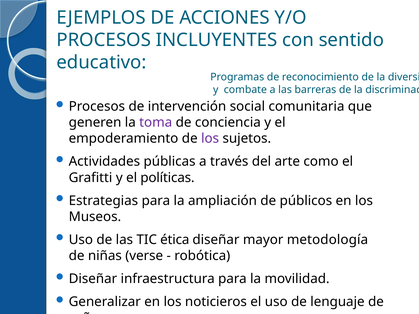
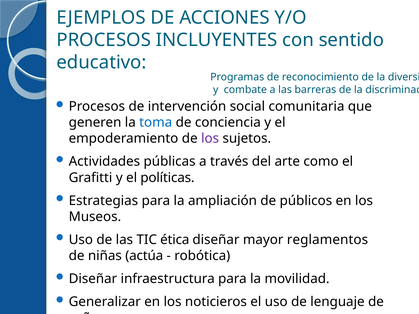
toma colour: purple -> blue (156, 123)
metodología: metodología -> reglamentos (327, 240)
verse: verse -> actúa (144, 256)
